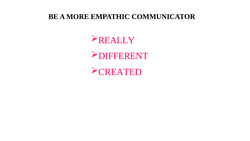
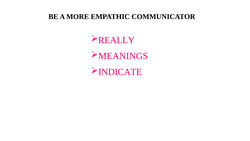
DIFFERENT: DIFFERENT -> MEANINGS (123, 56)
CREATED: CREATED -> INDICATE (120, 72)
